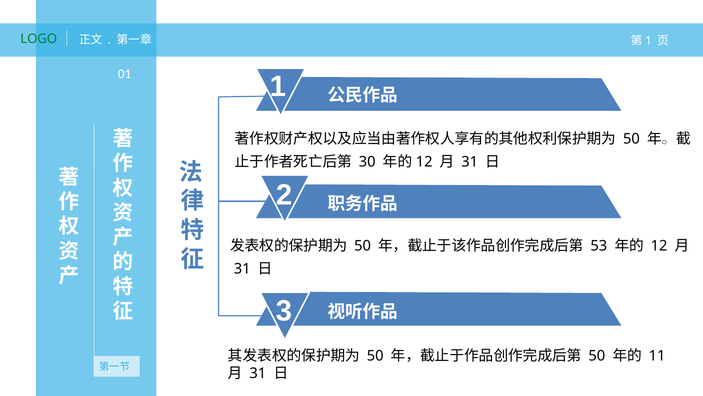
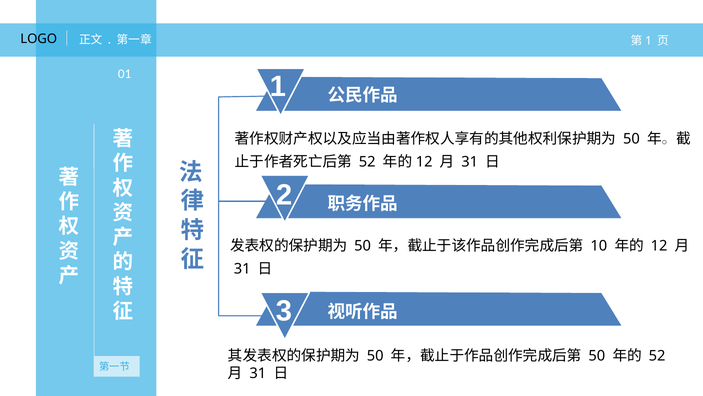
LOGO colour: green -> black (39, 39)
30: 30 -> 52 (367, 162)
53: 53 -> 10 (599, 246)
11: 11 -> 52 (657, 355)
